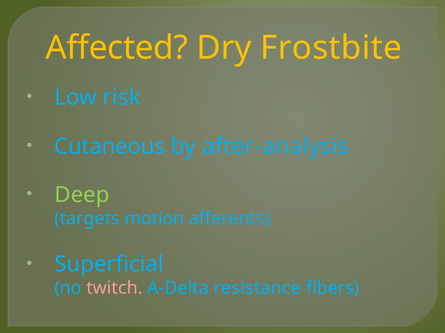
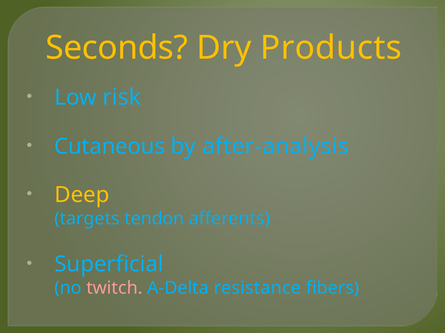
Affected: Affected -> Seconds (117, 48)
Frostbite: Frostbite -> Products (331, 48)
Deep colour: light green -> yellow (82, 195)
motion: motion -> tendon (154, 219)
